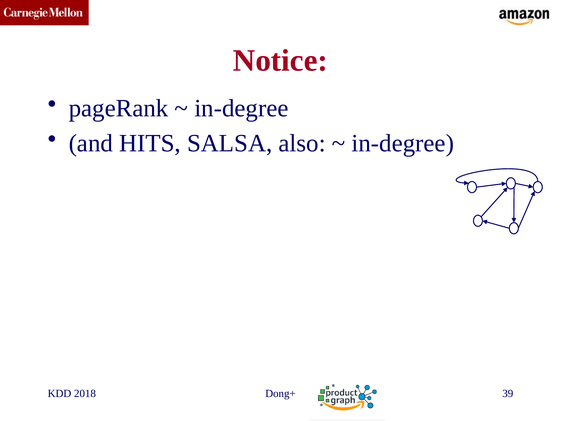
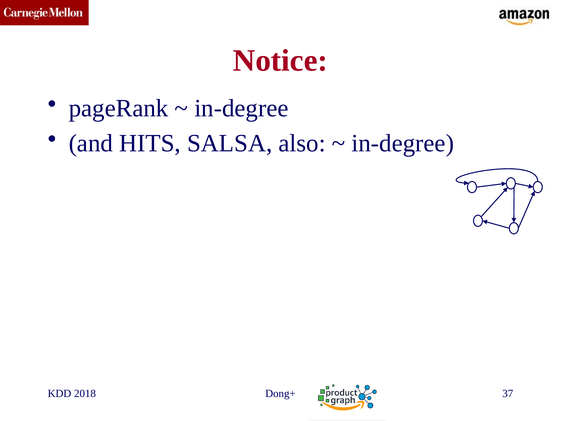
39: 39 -> 37 (508, 393)
